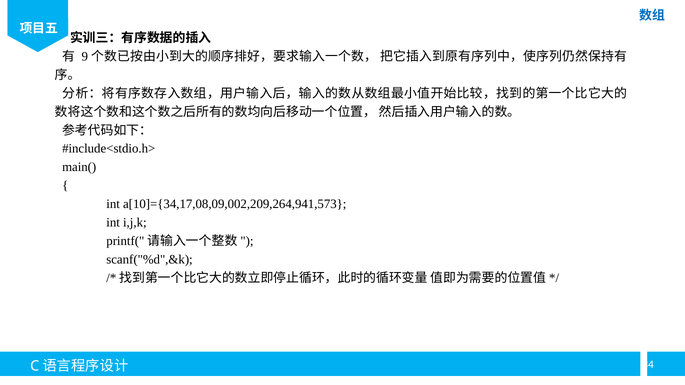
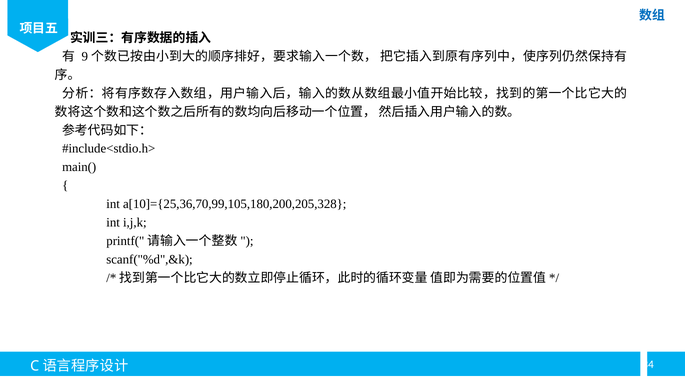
a[10]={34,17,08,09,002,209,264,941,573: a[10]={34,17,08,09,002,209,264,941,573 -> a[10]={25,36,70,99,105,180,200,205,328 (235, 204)
